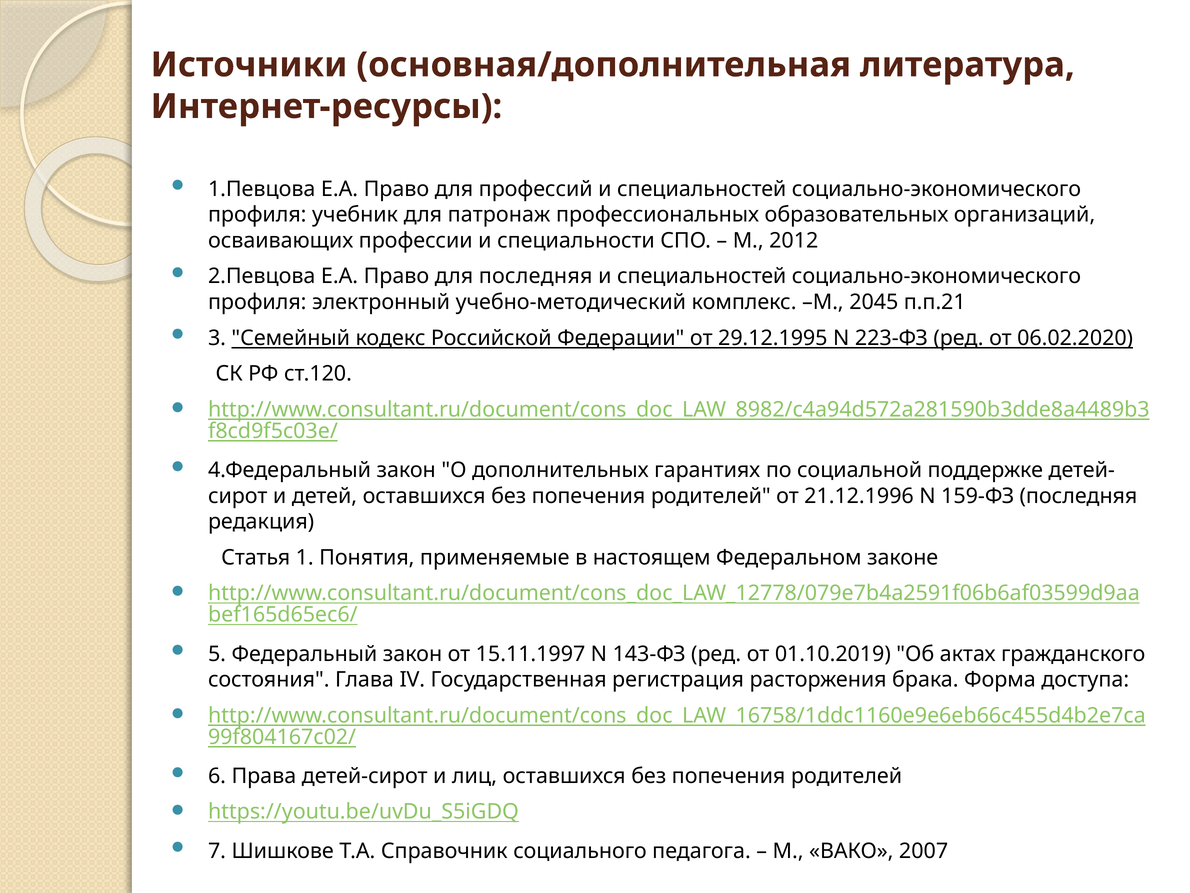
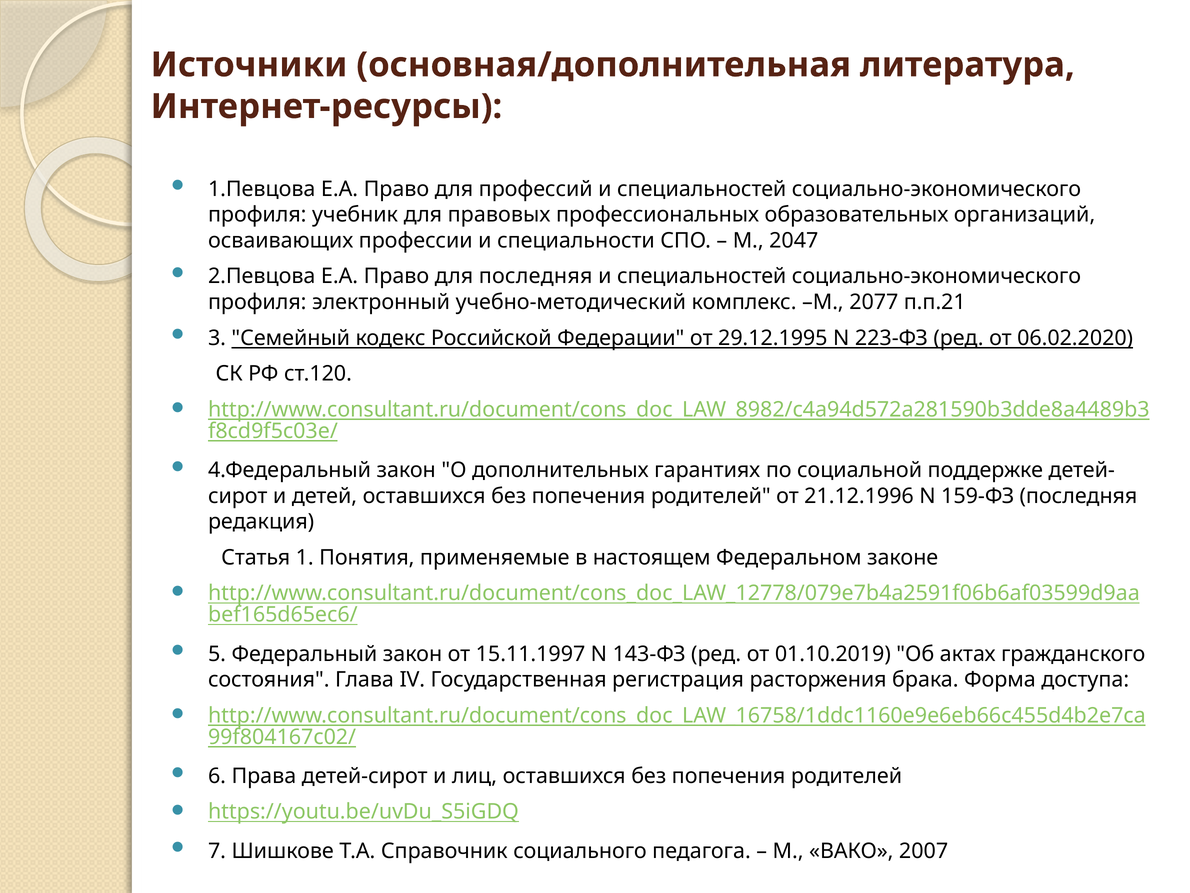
патронаж: патронаж -> правовых (499, 215)
2012: 2012 -> 2047 (794, 240)
2045: 2045 -> 2077 (874, 302)
